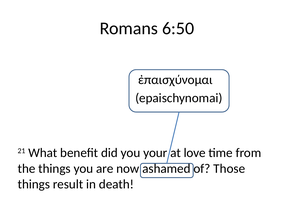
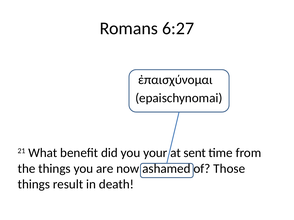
6:50: 6:50 -> 6:27 (178, 28)
love: love -> sent (195, 153)
